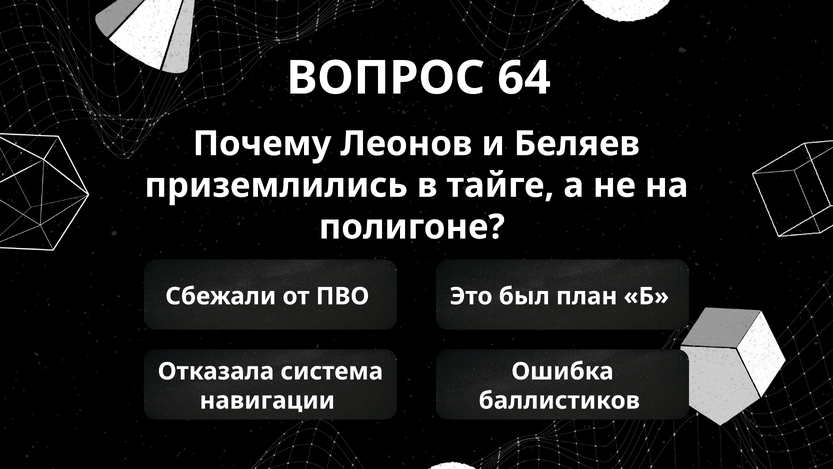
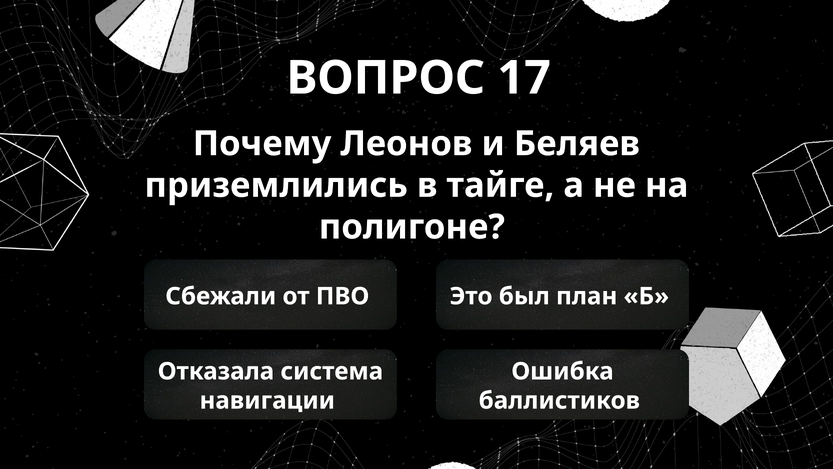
64: 64 -> 17 (524, 78)
